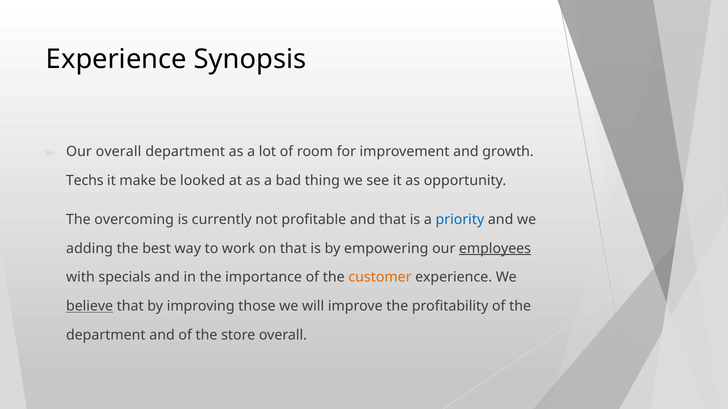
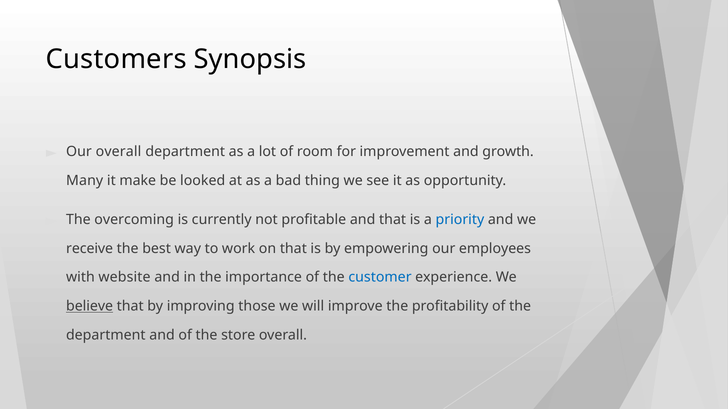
Experience: Experience -> Customers (116, 59)
Techs: Techs -> Many (85, 181)
adding: adding -> receive (90, 249)
employees underline: present -> none (495, 249)
specials: specials -> website (125, 278)
customer colour: orange -> blue (380, 278)
